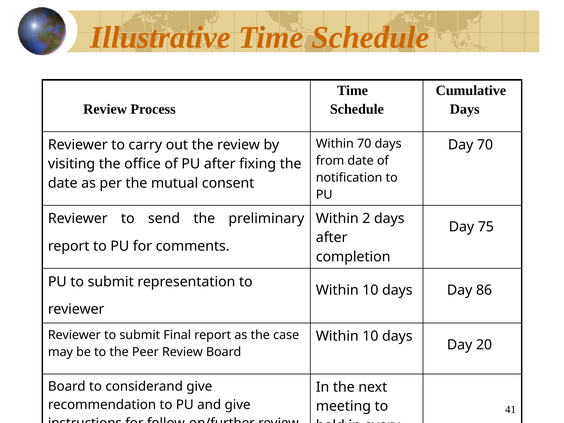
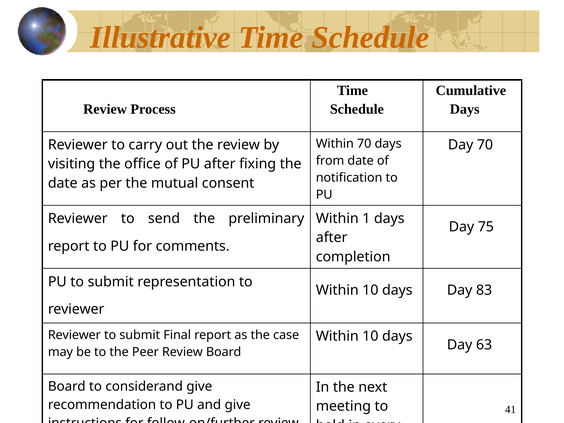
2: 2 -> 1 (366, 218)
86: 86 -> 83 (484, 290)
20: 20 -> 63 (484, 345)
